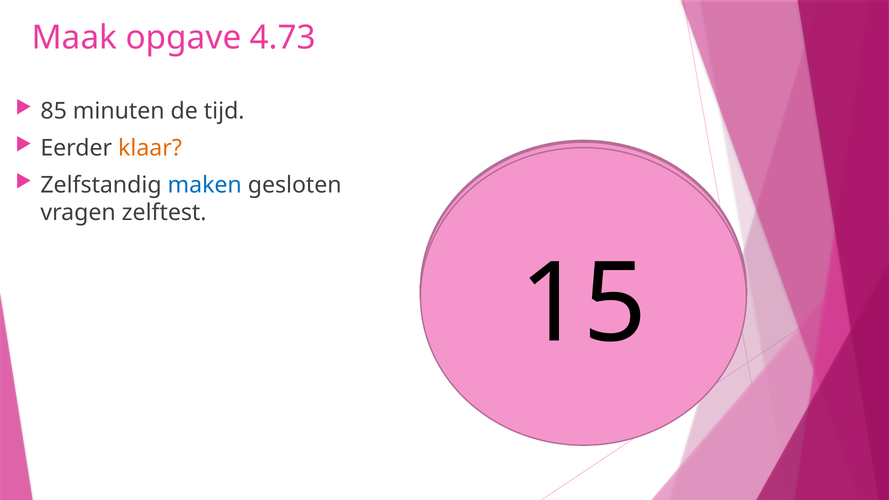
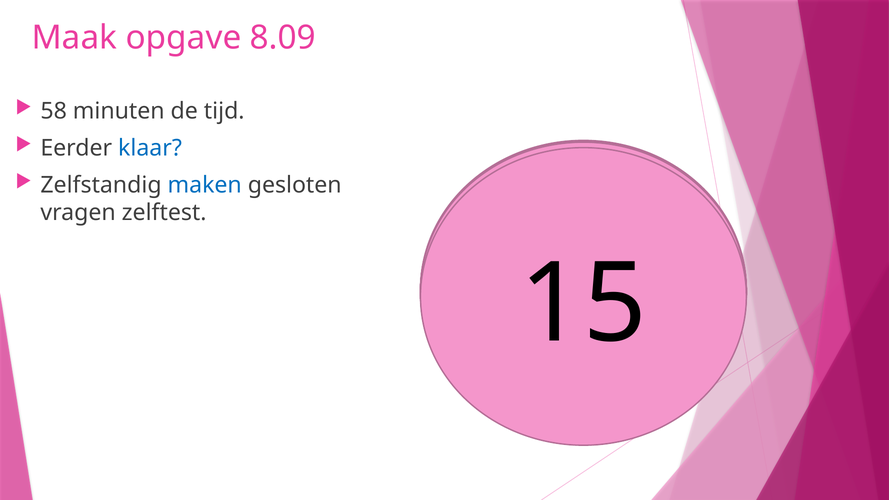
4.73: 4.73 -> 8.09 (283, 38)
85: 85 -> 58 (54, 111)
klaar colour: orange -> blue (150, 148)
